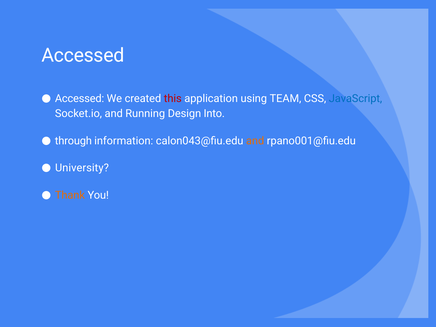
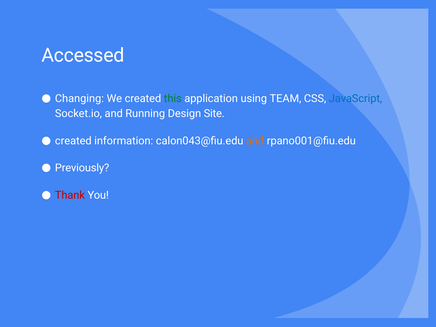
Accessed: Accessed -> Changing (79, 99)
this colour: red -> green (173, 99)
Into: Into -> Site (214, 114)
through: through -> created (73, 141)
University: University -> Previously (82, 168)
Thank colour: orange -> red (70, 195)
